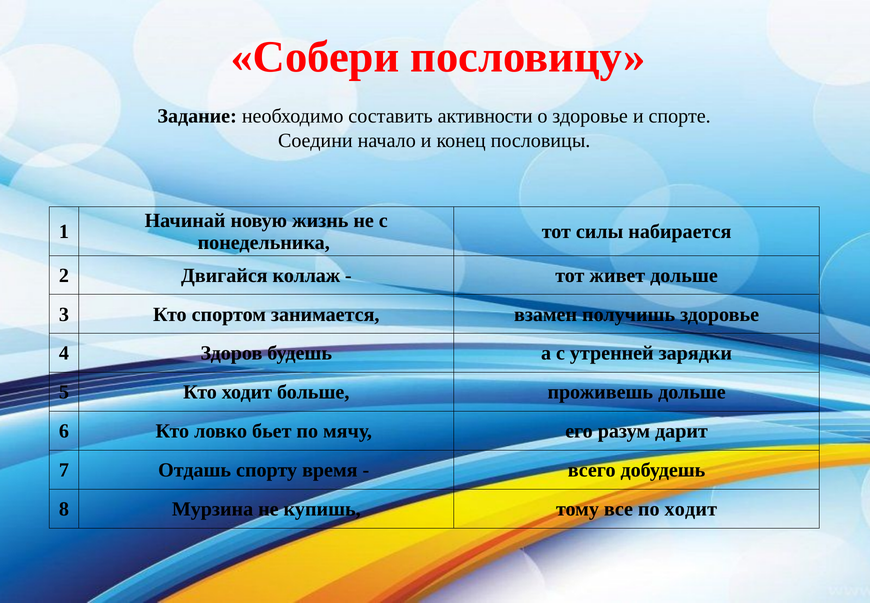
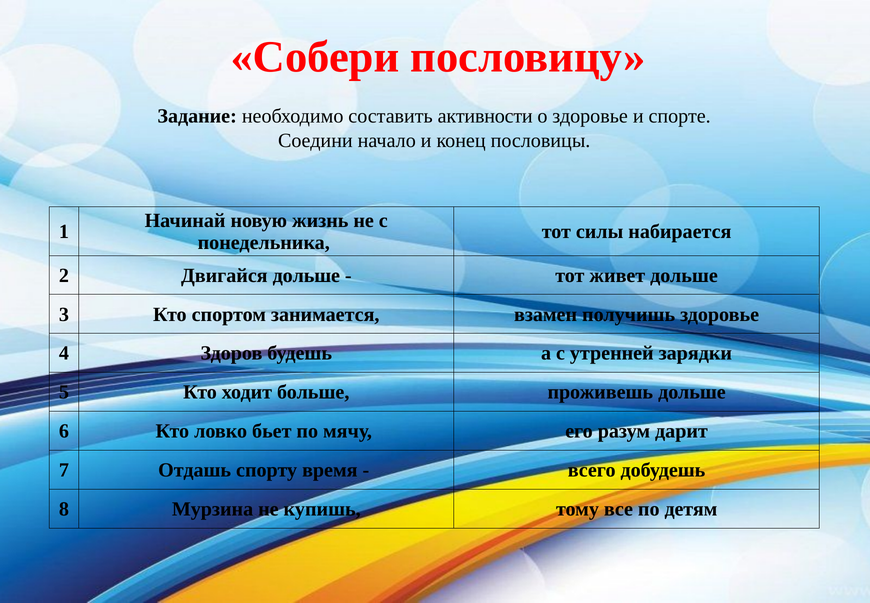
Двигайся коллаж: коллаж -> дольше (306, 275)
по ходит: ходит -> детям (691, 509)
